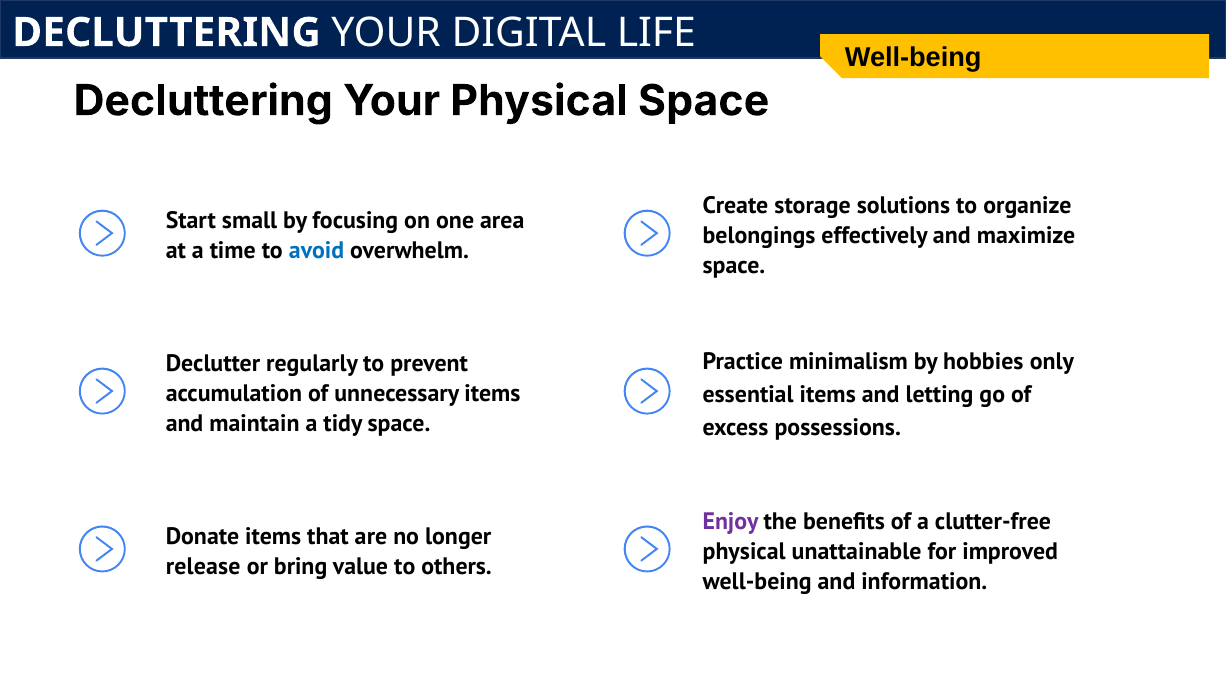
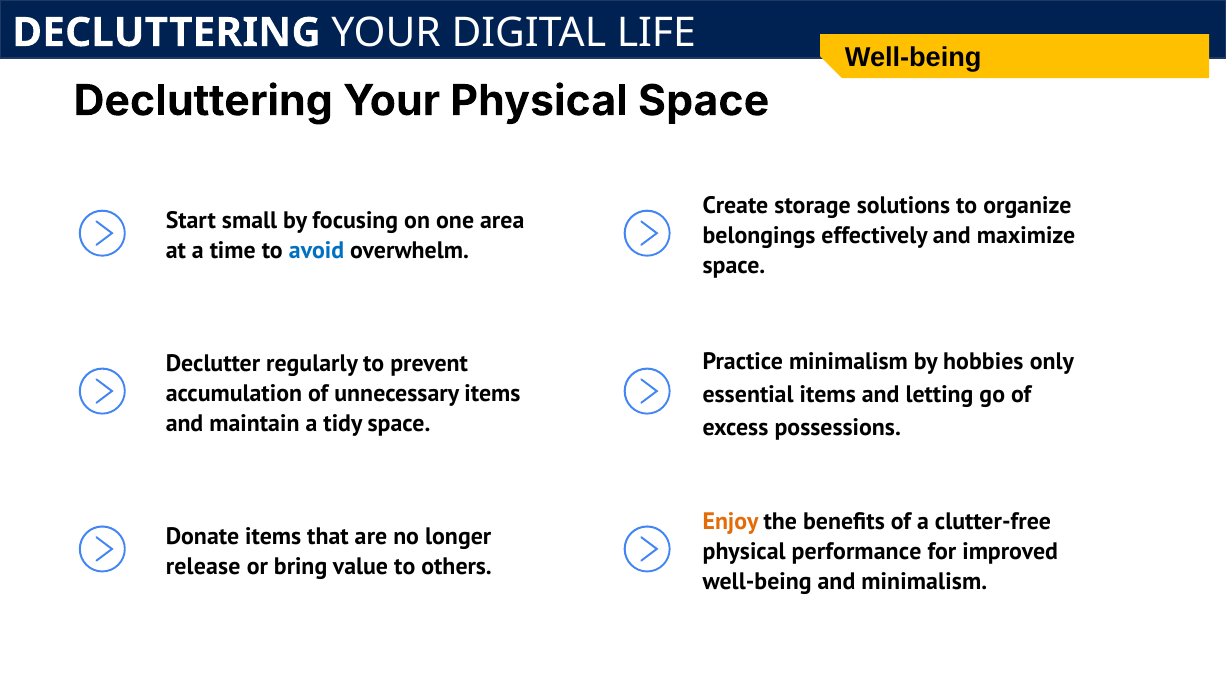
Enjoy colour: purple -> orange (731, 521)
unattainable: unattainable -> performance (857, 551)
and information: information -> minimalism (924, 581)
